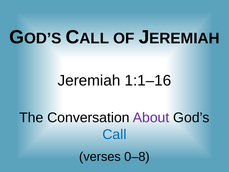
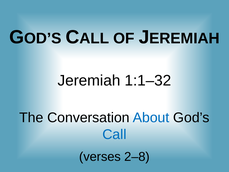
1:1–16: 1:1–16 -> 1:1–32 (148, 80)
About colour: purple -> blue (151, 117)
0–8: 0–8 -> 2–8 (137, 157)
